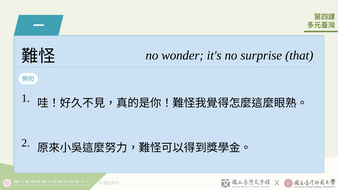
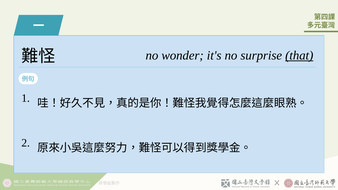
that underline: none -> present (299, 55)
